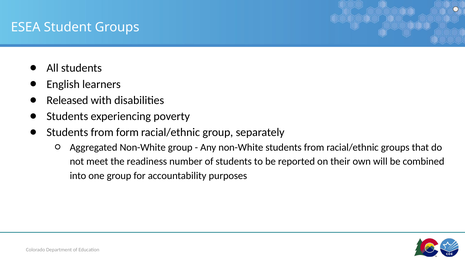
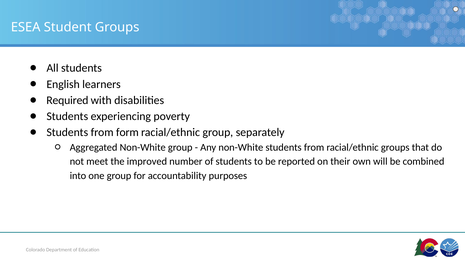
Released: Released -> Required (67, 100)
readiness: readiness -> improved (147, 161)
